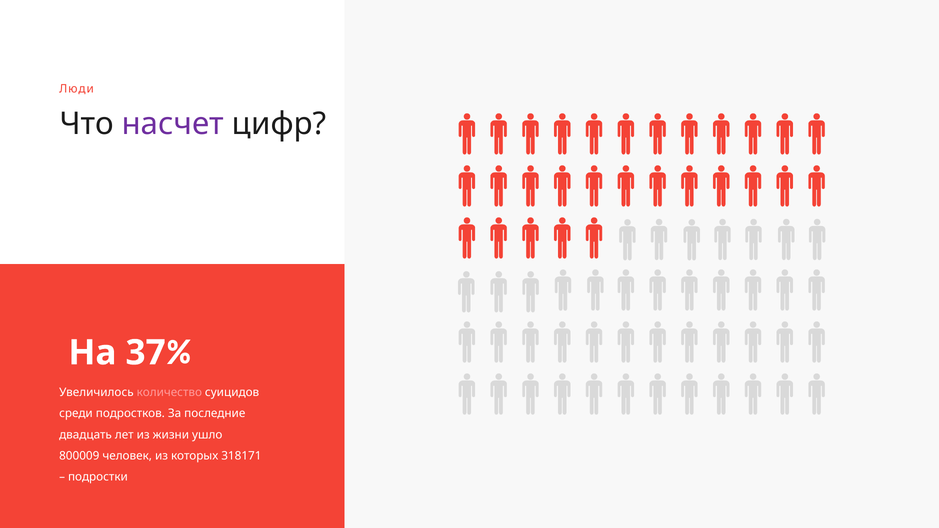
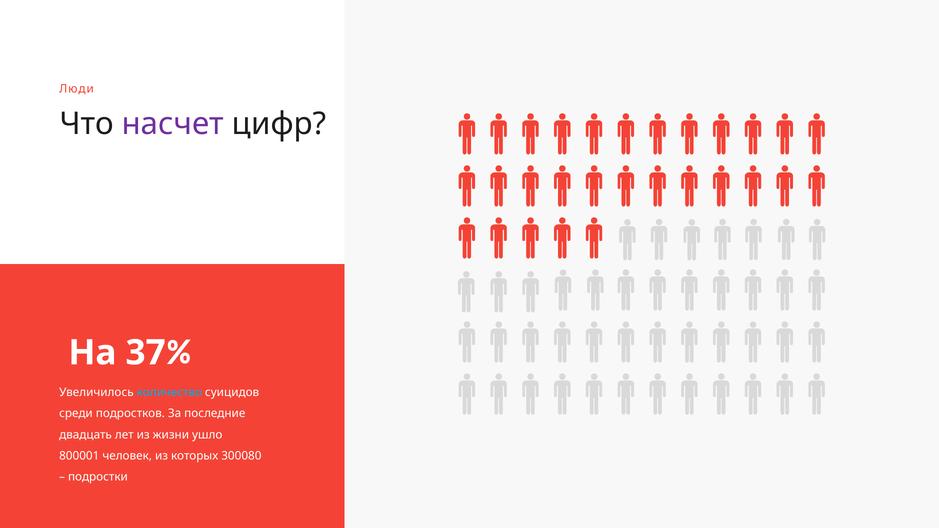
количество colour: pink -> light blue (169, 393)
800009: 800009 -> 800001 (79, 456)
318171: 318171 -> 300080 (241, 456)
